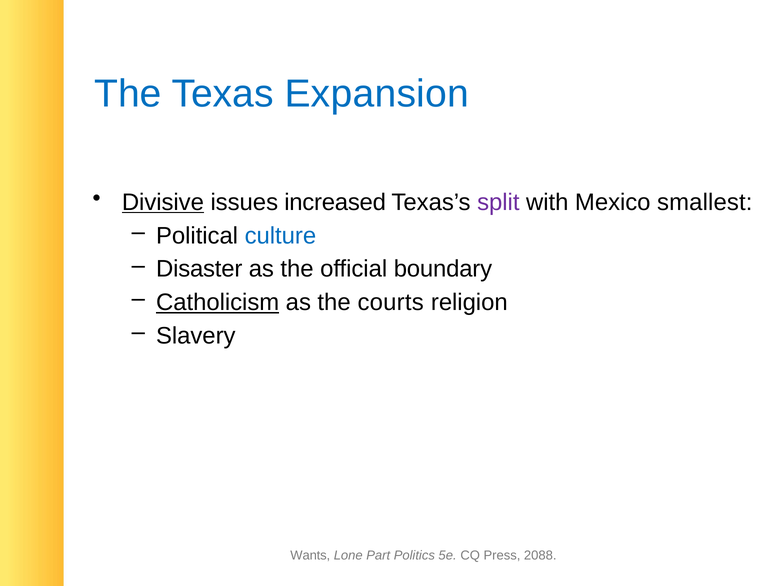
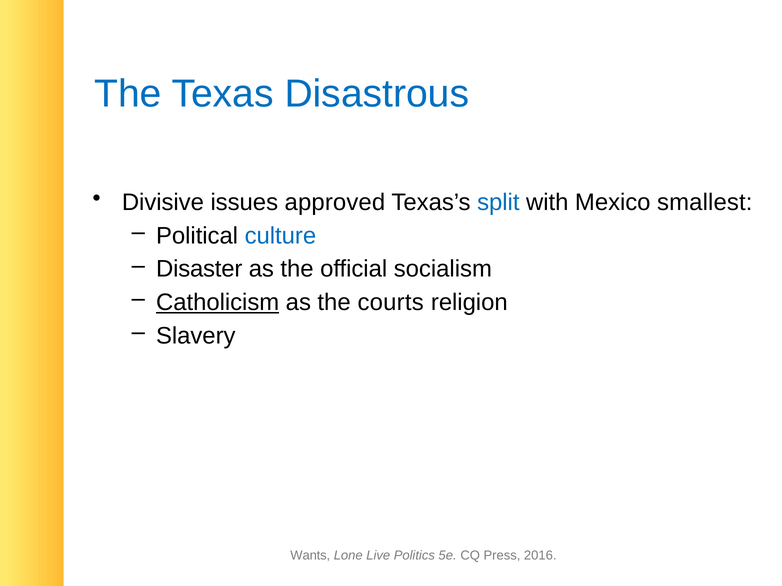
Expansion: Expansion -> Disastrous (377, 94)
Divisive underline: present -> none (163, 202)
increased: increased -> approved (335, 202)
split colour: purple -> blue (498, 202)
boundary: boundary -> socialism (443, 269)
Part: Part -> Live (378, 556)
2088: 2088 -> 2016 (540, 556)
